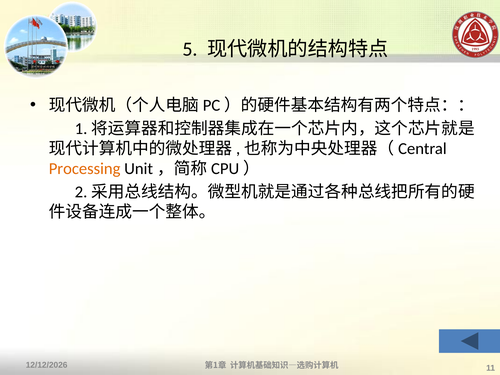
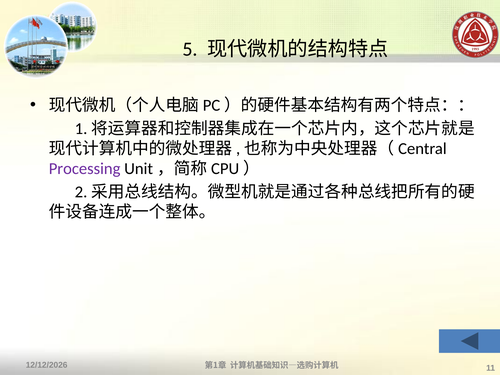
Processing colour: orange -> purple (85, 169)
